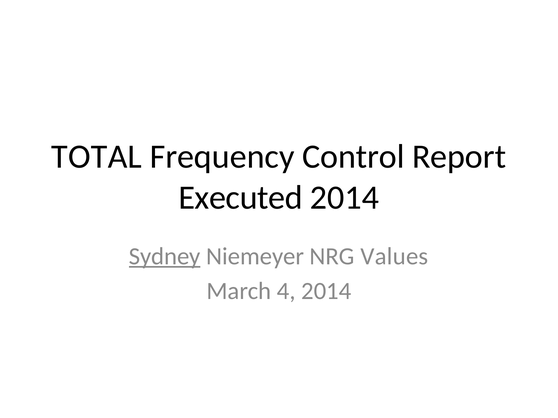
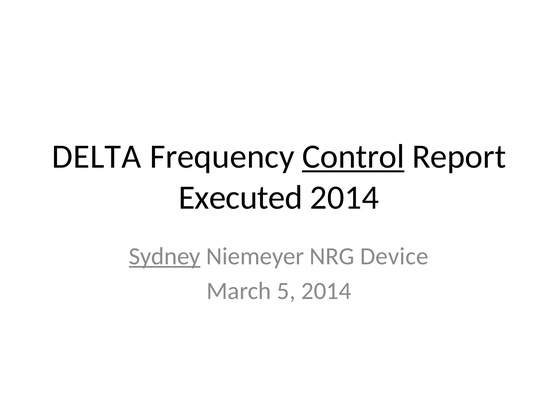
TOTAL: TOTAL -> DELTA (97, 157)
Control underline: none -> present (353, 157)
Values: Values -> Device (394, 257)
4: 4 -> 5 (286, 291)
